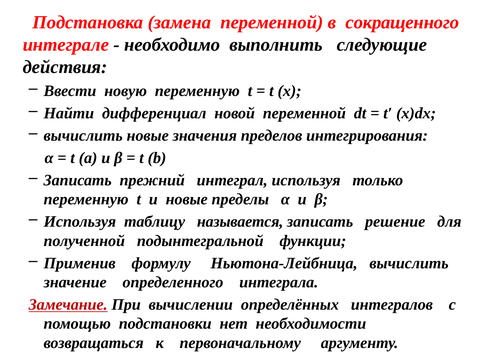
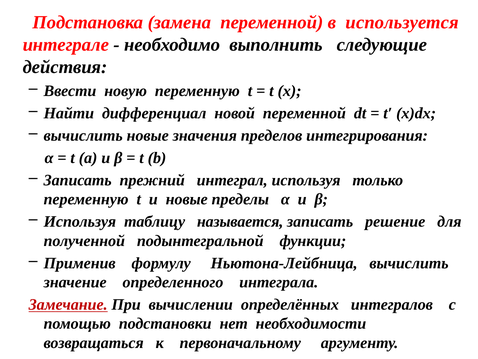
сокращенного: сокращенного -> используется (402, 22)
